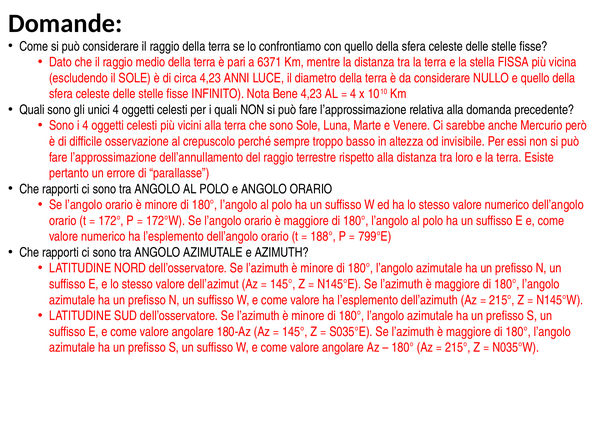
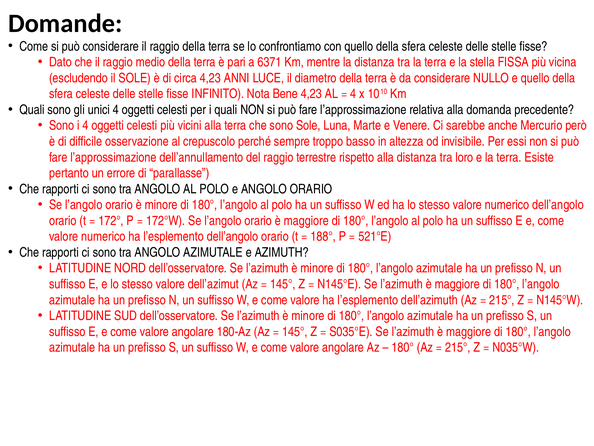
799°E: 799°E -> 521°E (375, 236)
